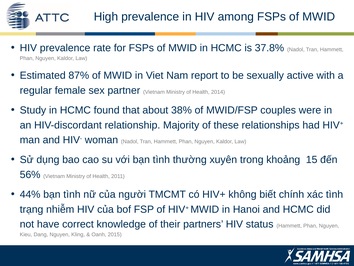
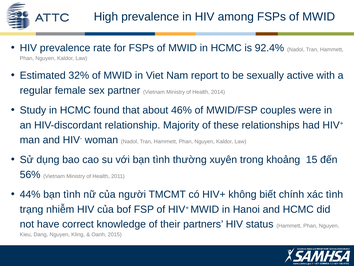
37.8%: 37.8% -> 92.4% (269, 48)
87%: 87% -> 32% (79, 75)
38%: 38% -> 46% (181, 110)
